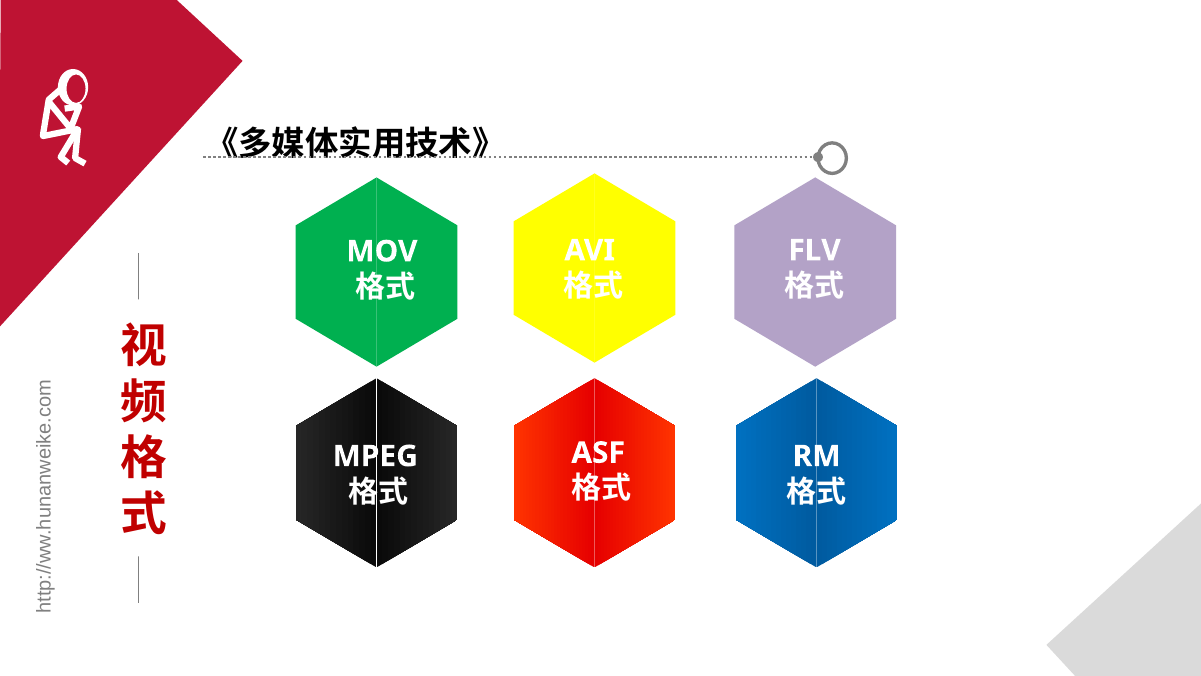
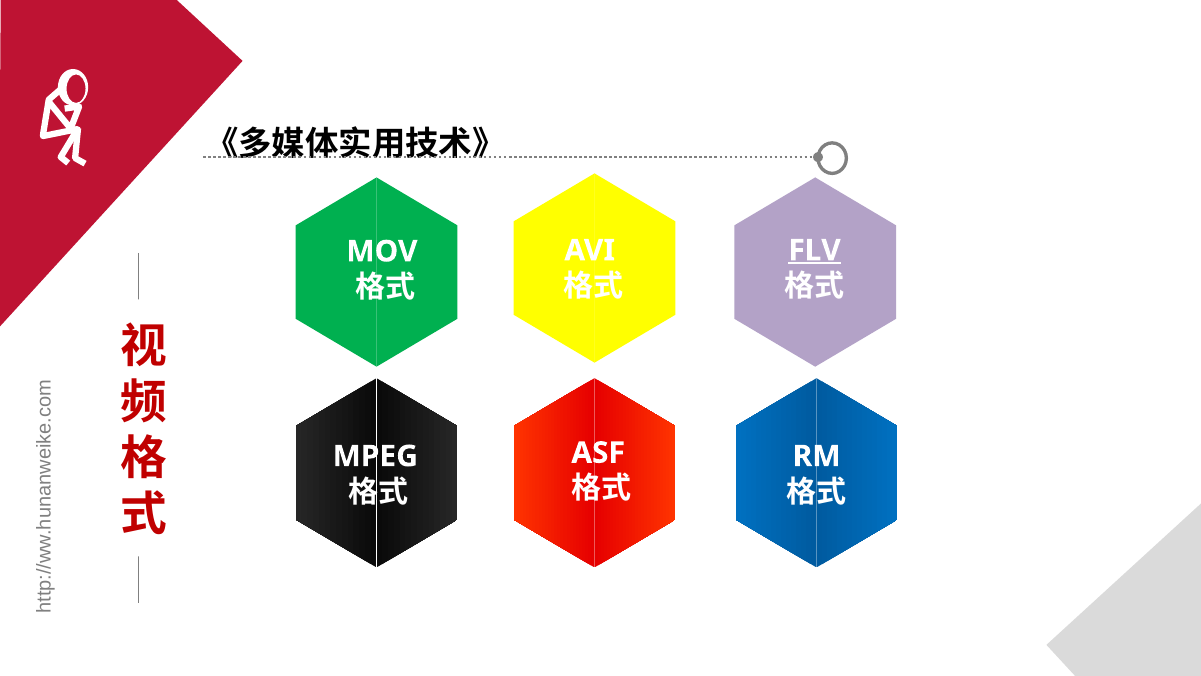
FLV underline: none -> present (815, 250)
